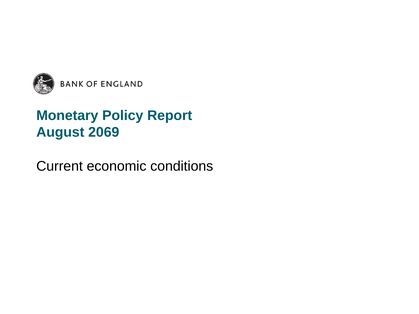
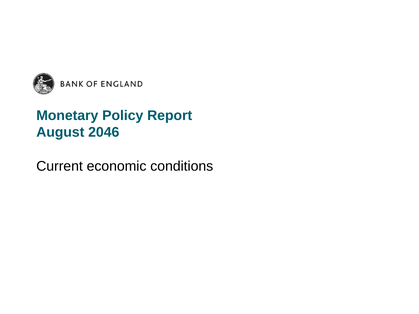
2069: 2069 -> 2046 (104, 132)
